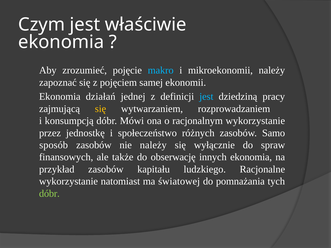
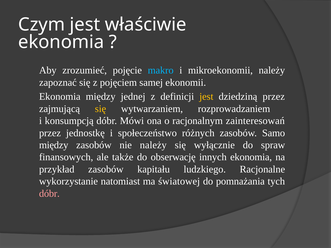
Ekonomia działań: działań -> między (101, 97)
jest colour: light blue -> yellow (206, 97)
dziedziną pracy: pracy -> przez (274, 97)
racjonalnym wykorzystanie: wykorzystanie -> zainteresowań (255, 121)
sposób: sposób -> między (54, 145)
dóbr colour: light green -> pink (49, 194)
